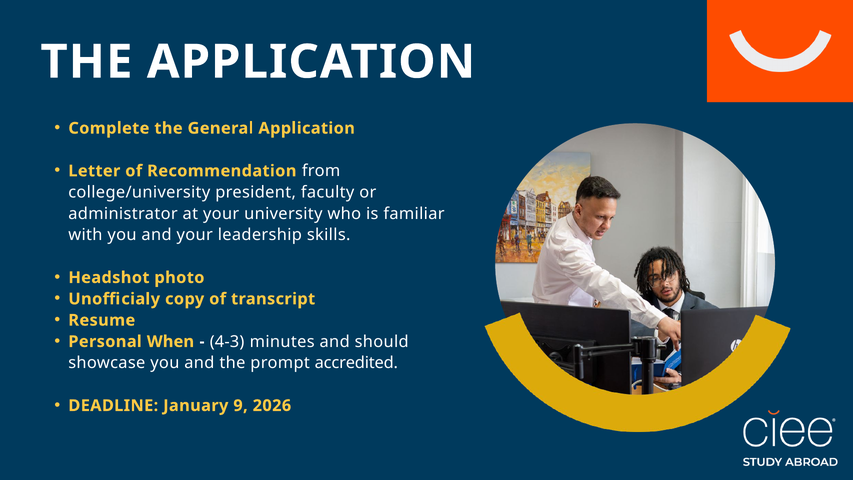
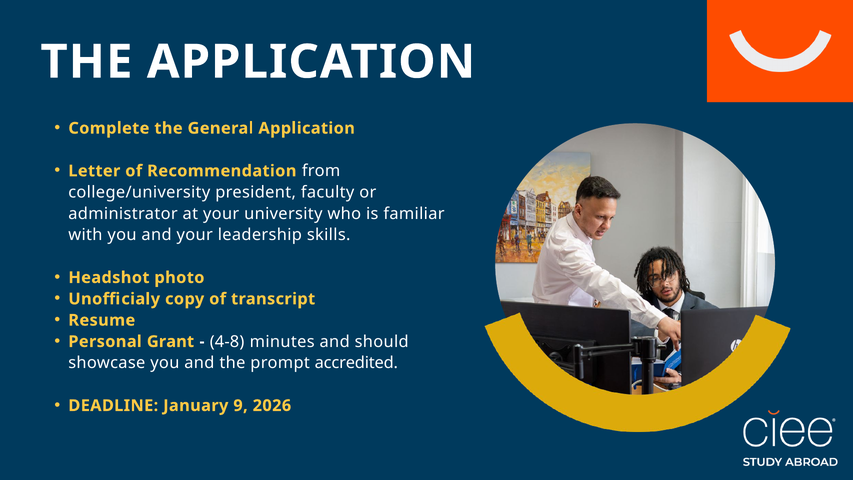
When: When -> Grant (170, 341)
4-3: 4-3 -> 4-8 (227, 341)
